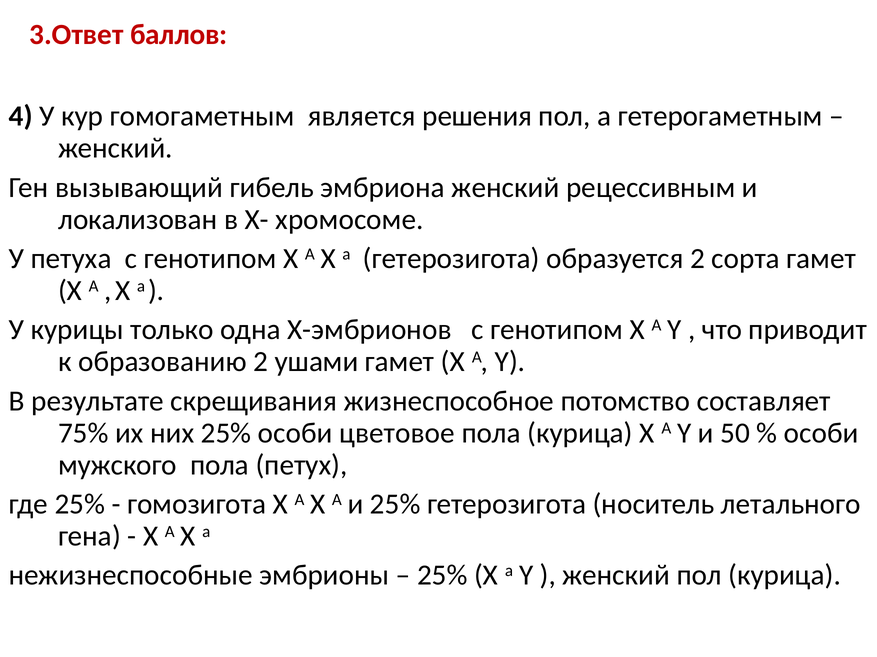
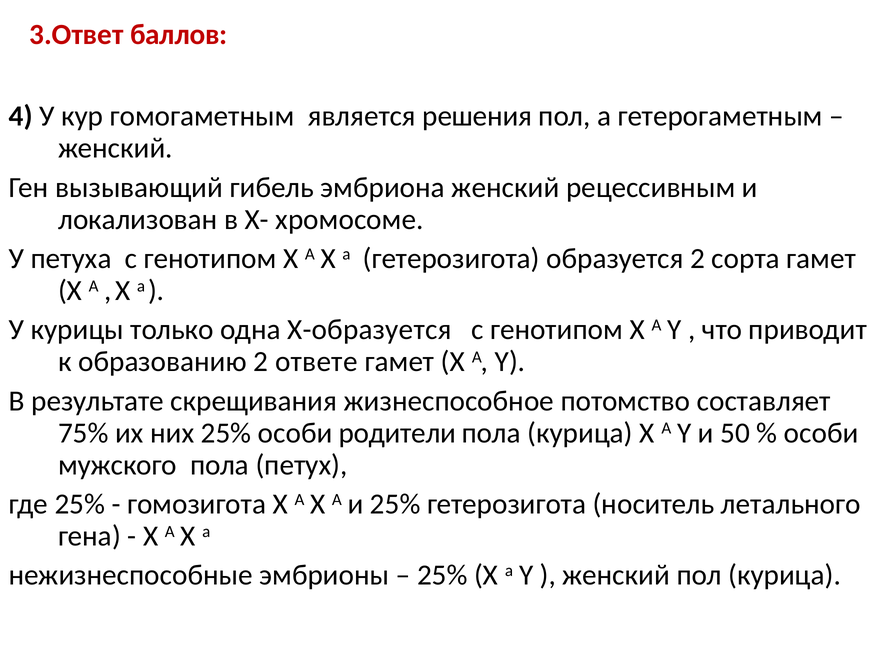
Х-эмбрионов: Х-эмбрионов -> Х-образуется (369, 330)
ушами: ушами -> ответе (316, 362)
цветовое: цветовое -> родители (397, 433)
